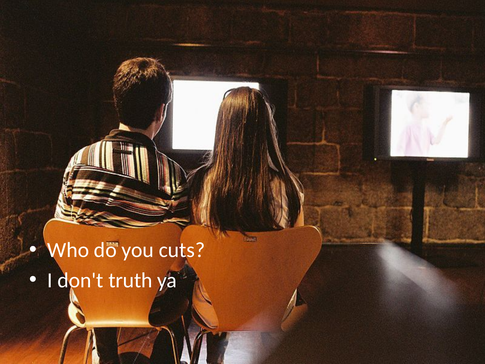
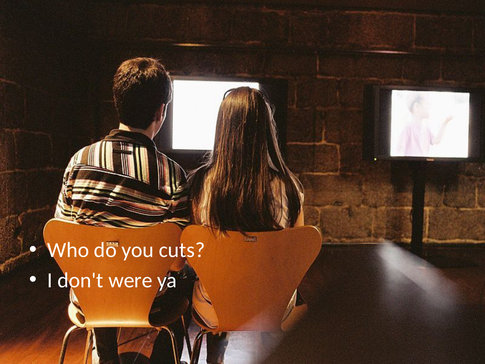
truth: truth -> were (130, 280)
